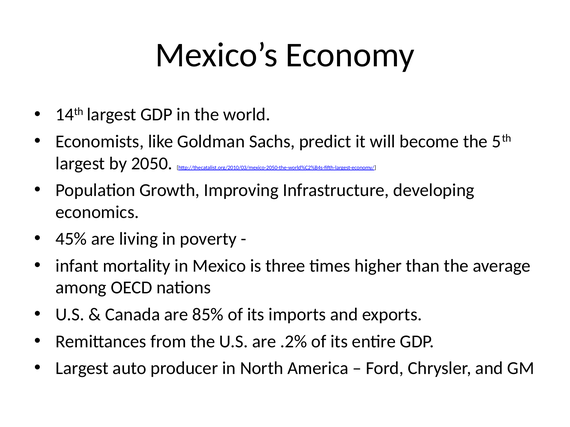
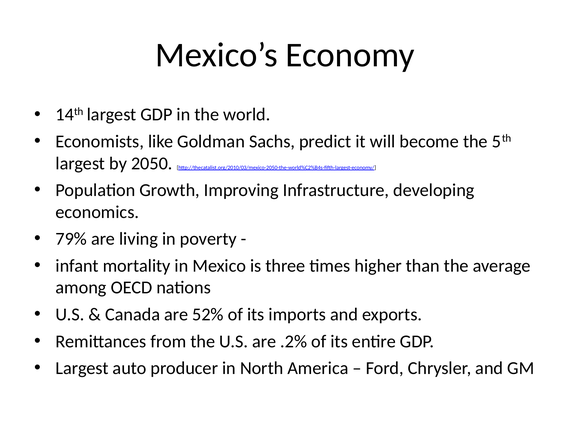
45%: 45% -> 79% (71, 239)
85%: 85% -> 52% (208, 315)
